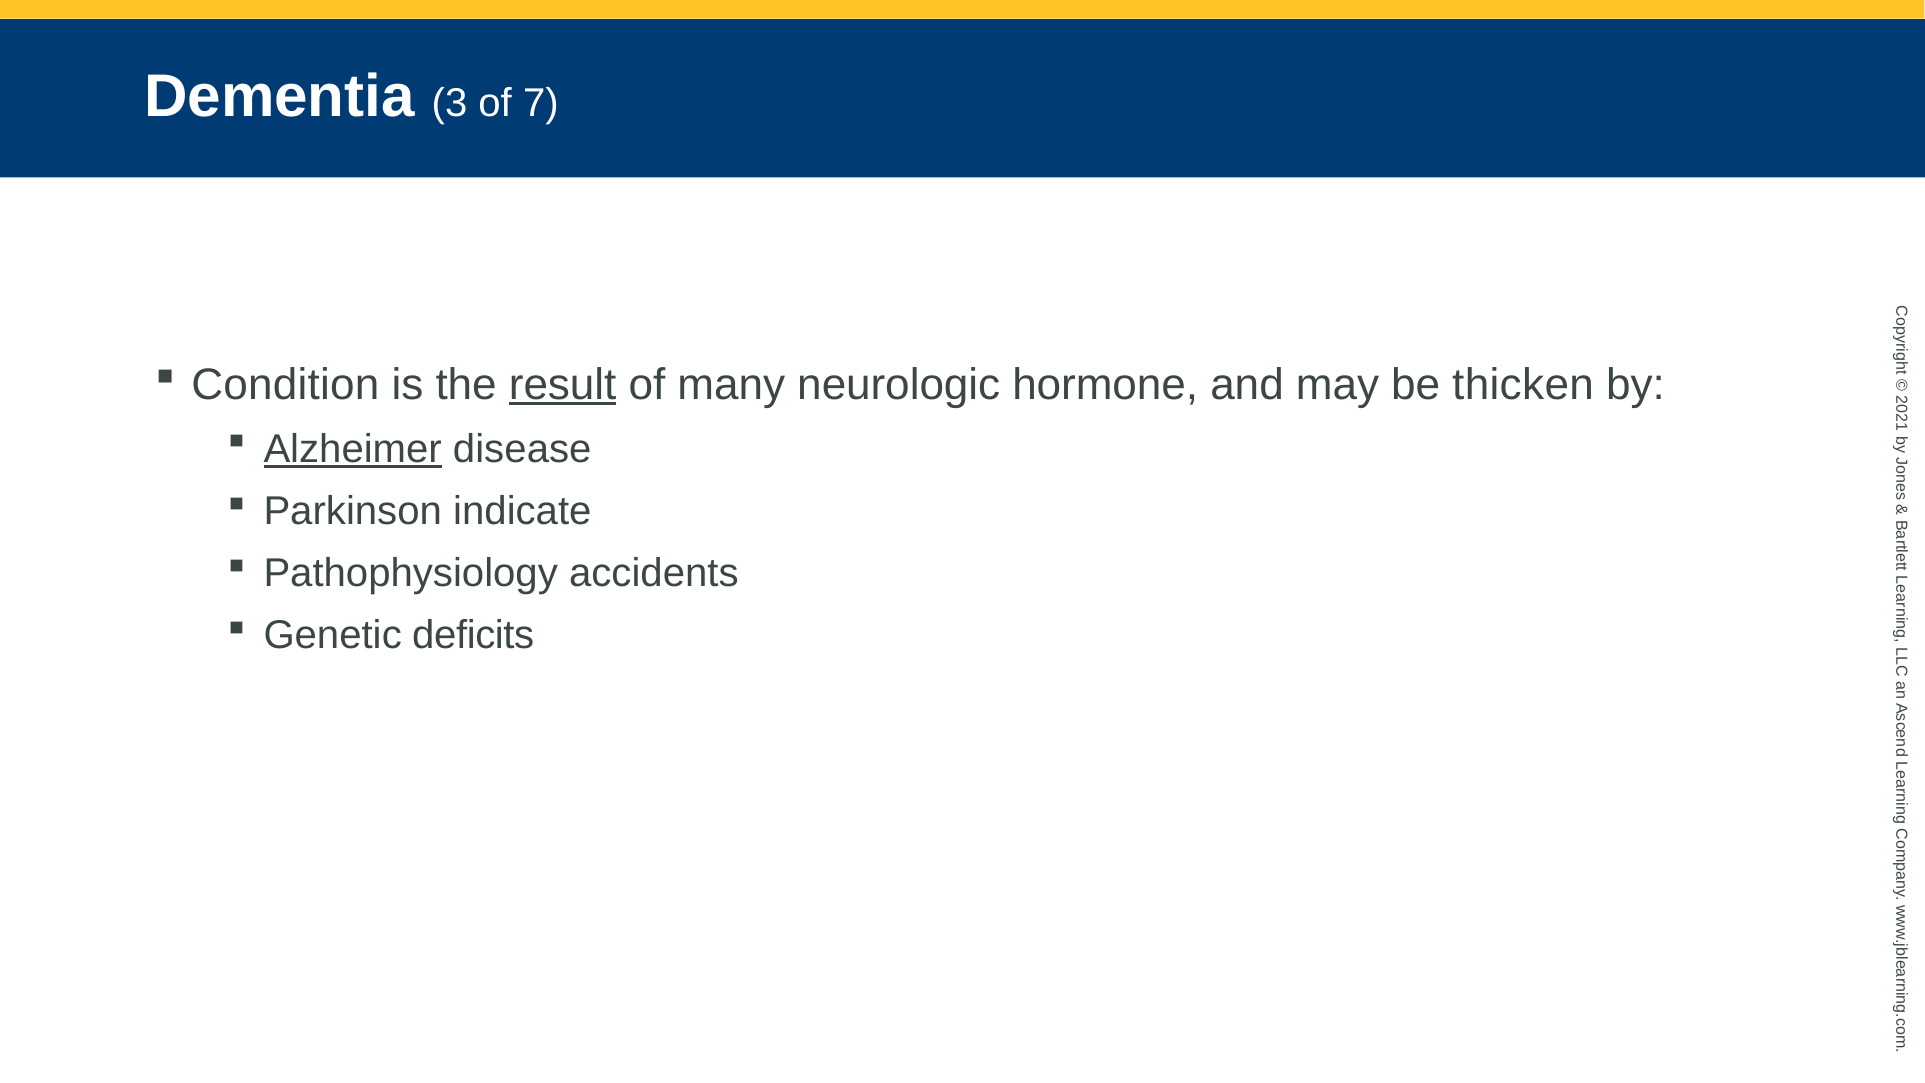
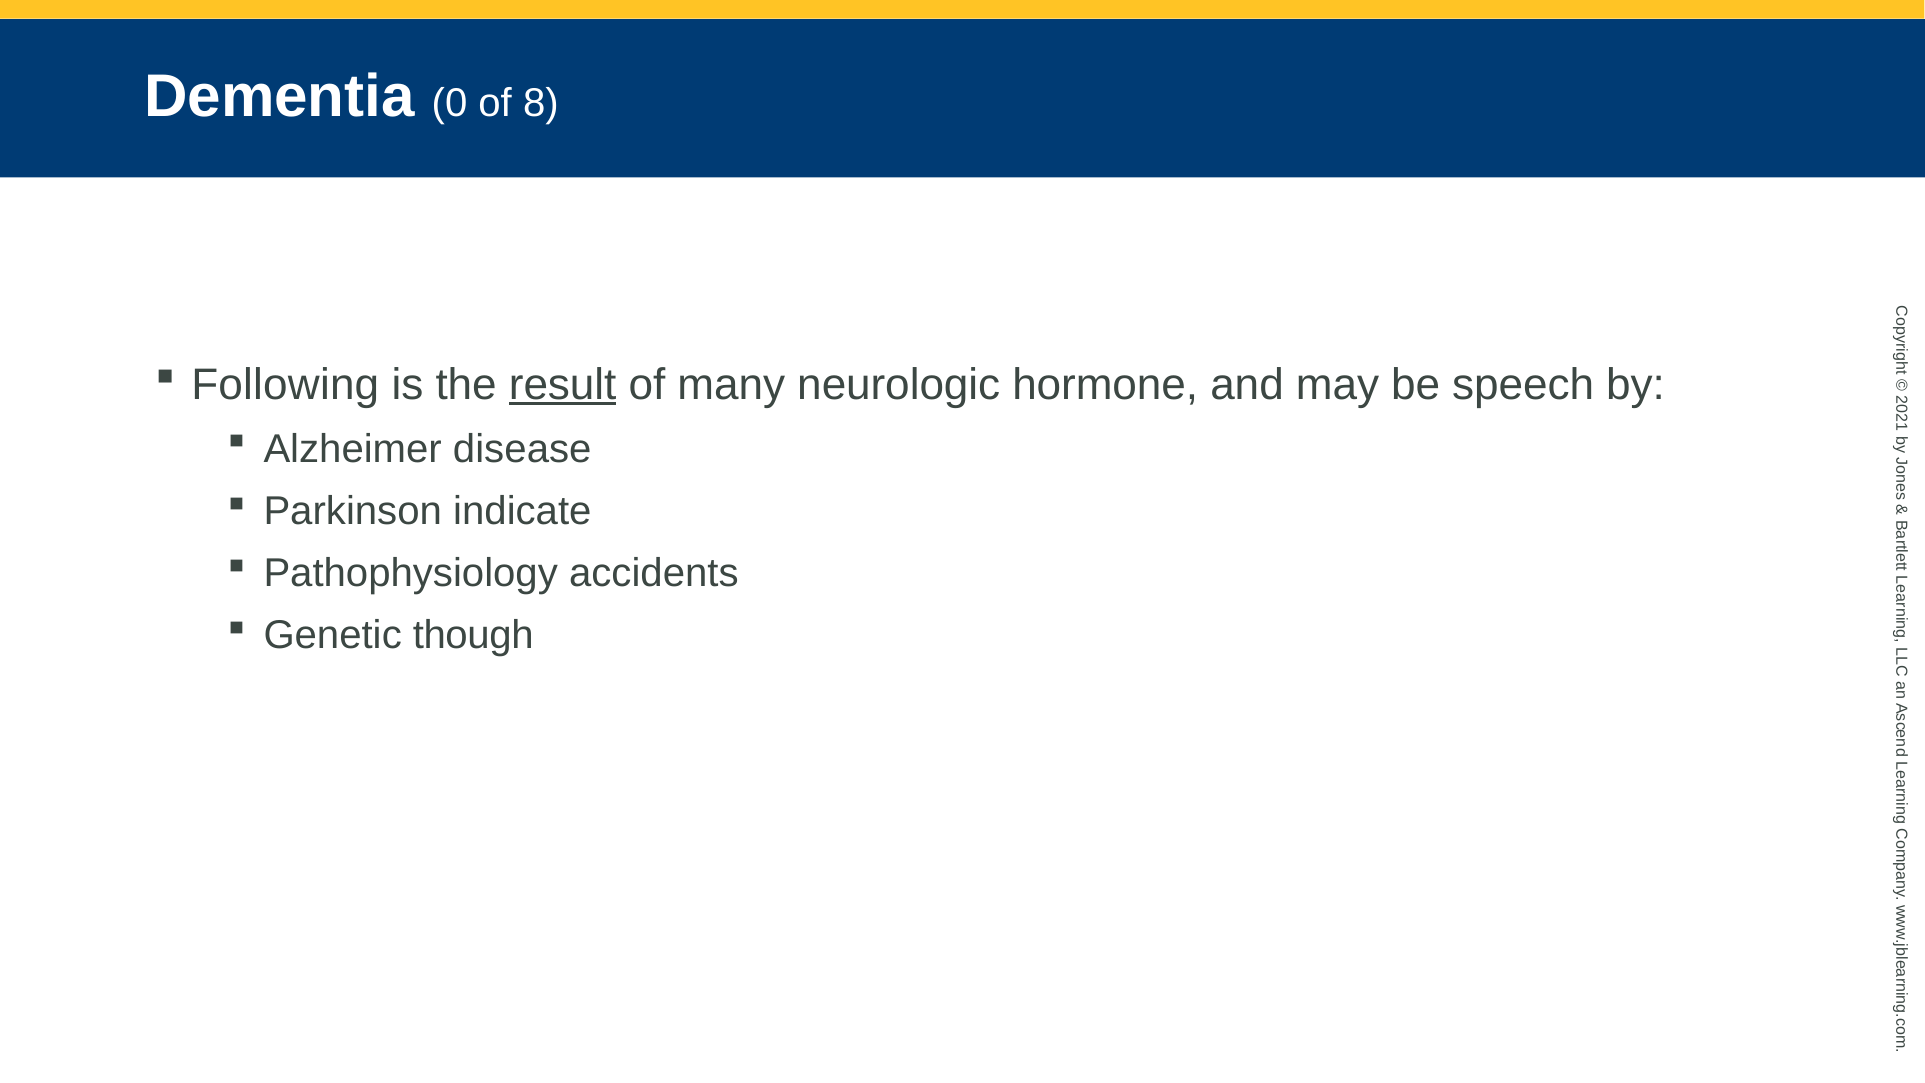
Dementia 3: 3 -> 0 (450, 103)
7: 7 -> 8 (541, 103)
Condition: Condition -> Following (285, 385)
thicken: thicken -> speech (1523, 385)
Alzheimer underline: present -> none (353, 449)
deficits: deficits -> though (473, 636)
